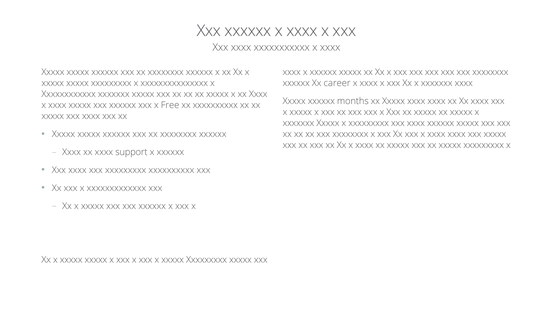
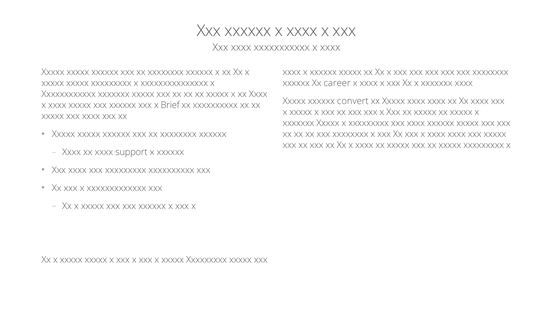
months: months -> convert (353, 101)
Free: Free -> Brief (170, 105)
